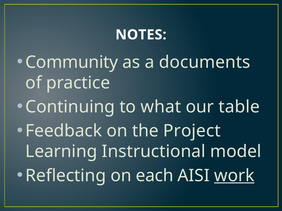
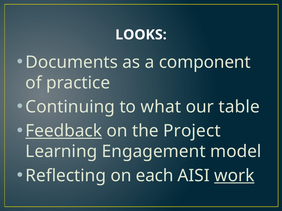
NOTES: NOTES -> LOOKS (141, 35)
Community: Community -> Documents (72, 62)
documents: documents -> component (205, 62)
Feedback underline: none -> present (64, 131)
Instructional: Instructional -> Engagement (154, 152)
